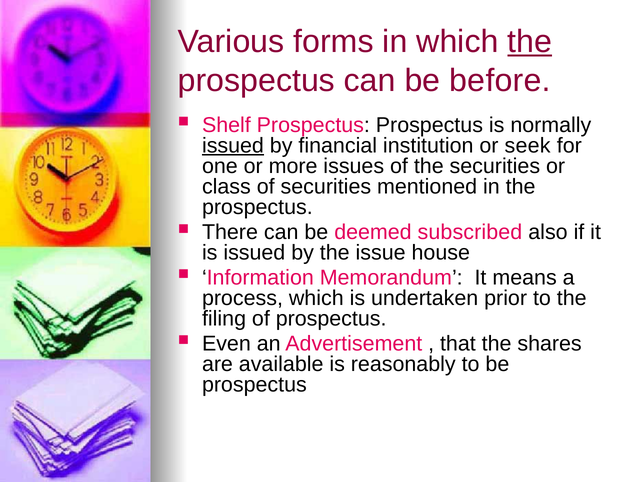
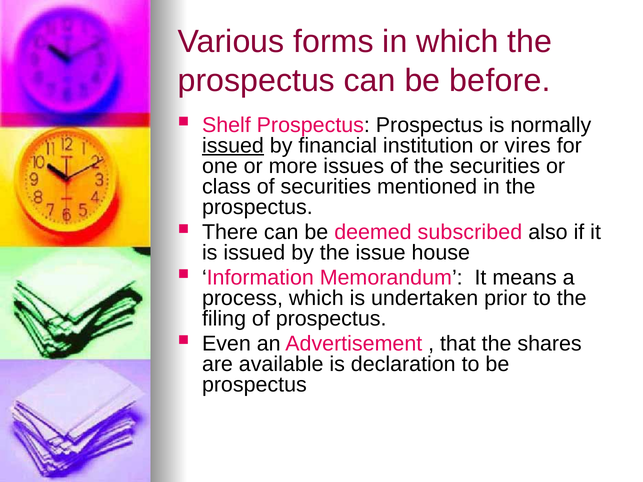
the underline: present -> none (530, 42)
seek: seek -> vires (528, 146)
reasonably: reasonably -> declaration (403, 364)
